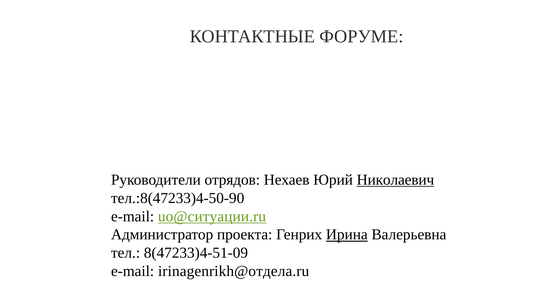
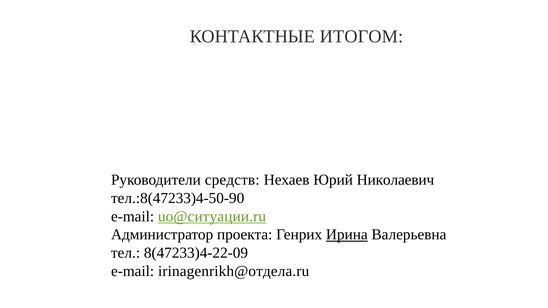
ФОРУМЕ: ФОРУМЕ -> ИТОГОМ (362, 36)
отрядов: отрядов -> средств (232, 180)
Николаевич underline: present -> none (395, 180)
8(47233)4-51-09: 8(47233)4-51-09 -> 8(47233)4-22-09 (196, 253)
